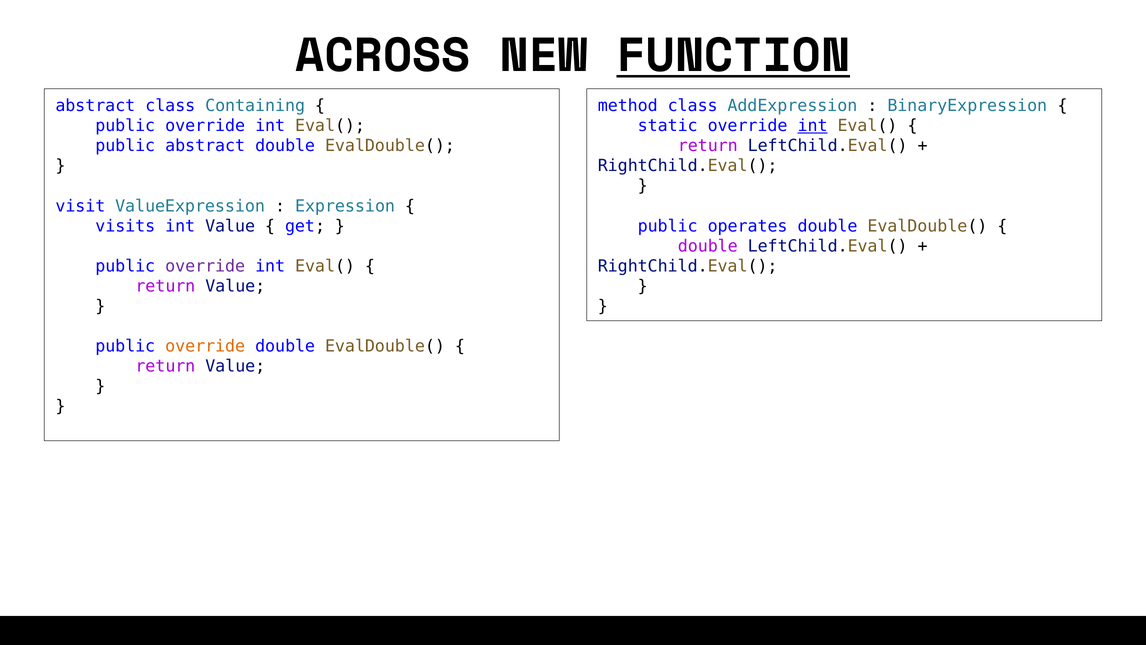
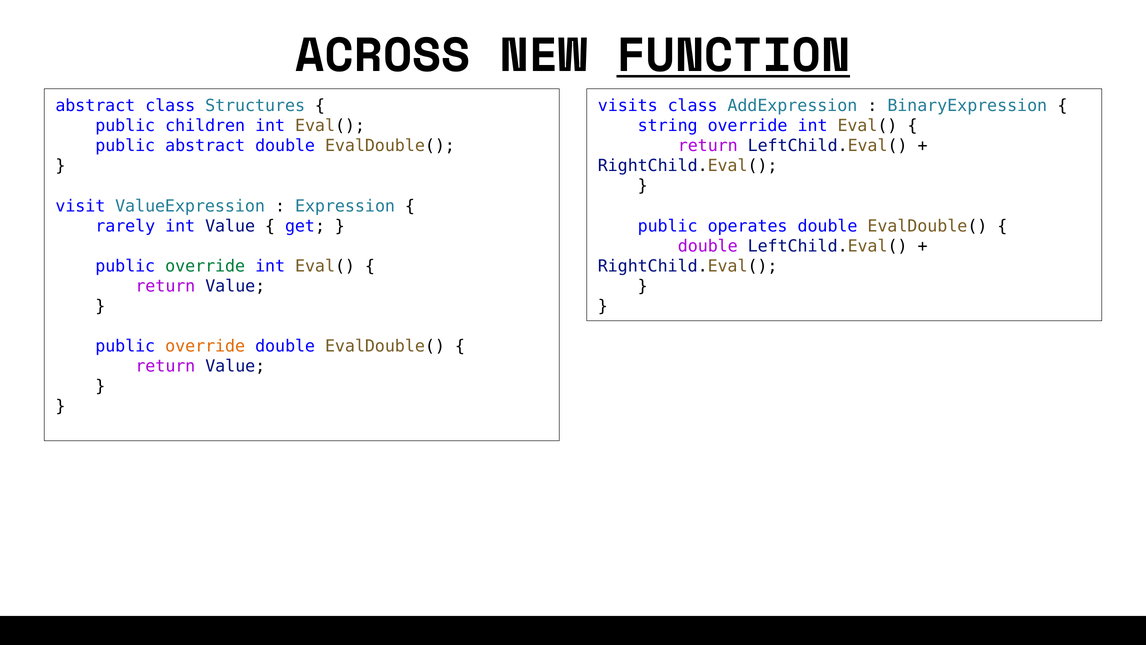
Containing: Containing -> Structures (255, 106)
method: method -> visits (628, 106)
override: override -> children (205, 126)
static: static -> string (668, 126)
int underline: present -> none (813, 126)
visits: visits -> rarely (125, 226)
override colour: purple -> green (205, 266)
